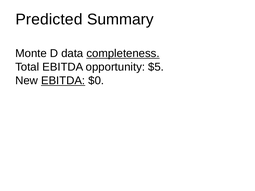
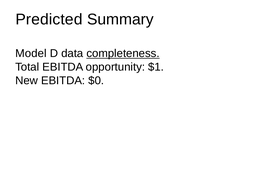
Monte: Monte -> Model (31, 53)
$5: $5 -> $1 (156, 67)
EBITDA underline: present -> none (63, 81)
